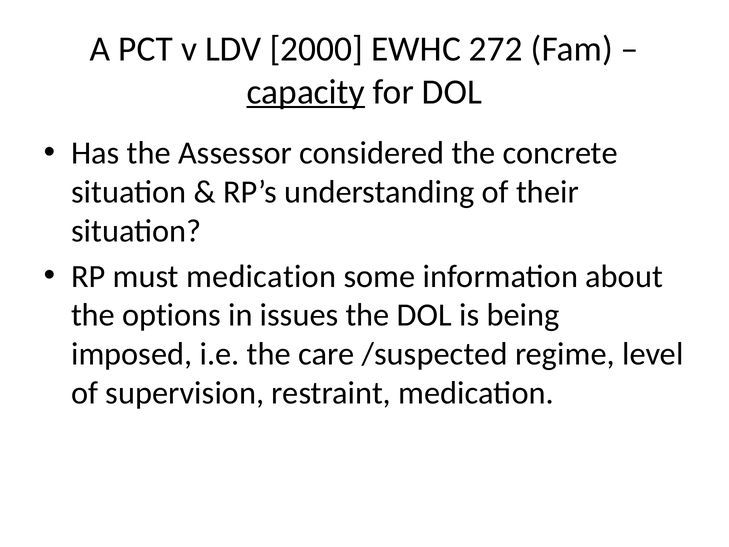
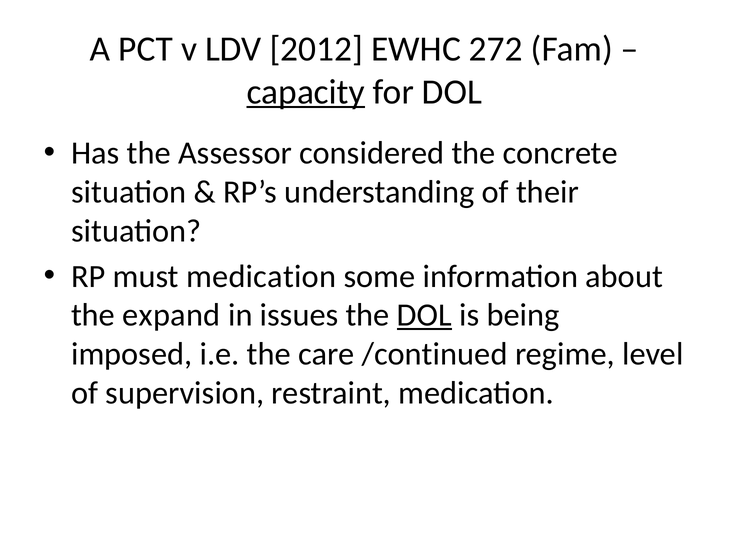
2000: 2000 -> 2012 (316, 49)
options: options -> expand (171, 315)
DOL underline: none -> present (424, 315)
/suspected: /suspected -> /continued (435, 354)
